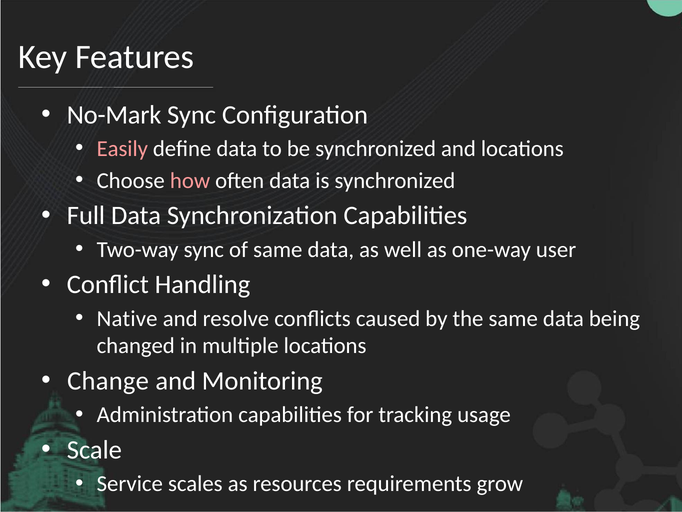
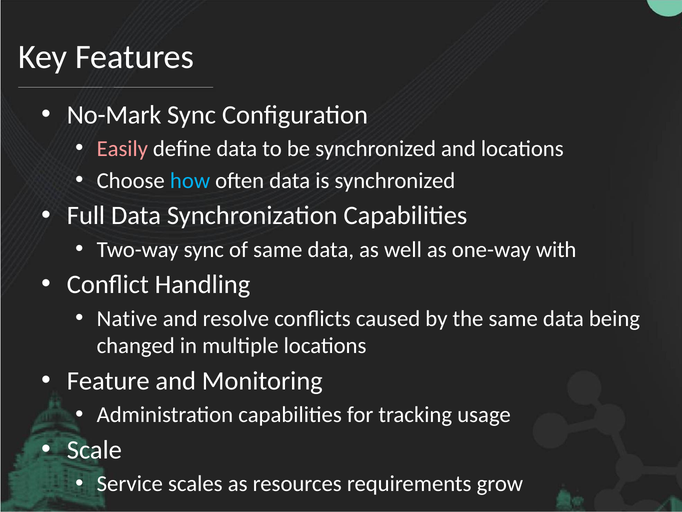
how colour: pink -> light blue (190, 180)
user: user -> with (556, 249)
Change: Change -> Feature (108, 381)
